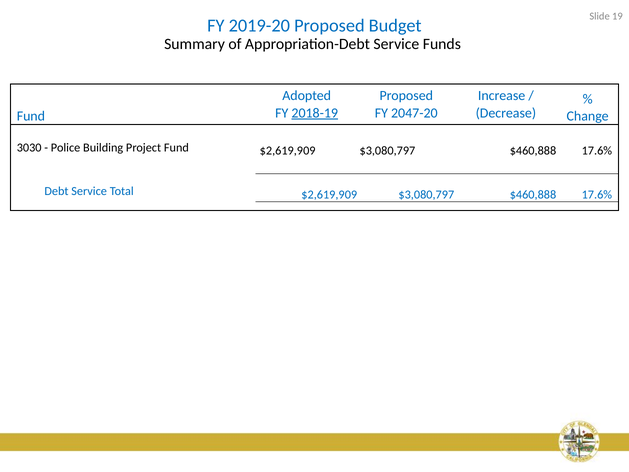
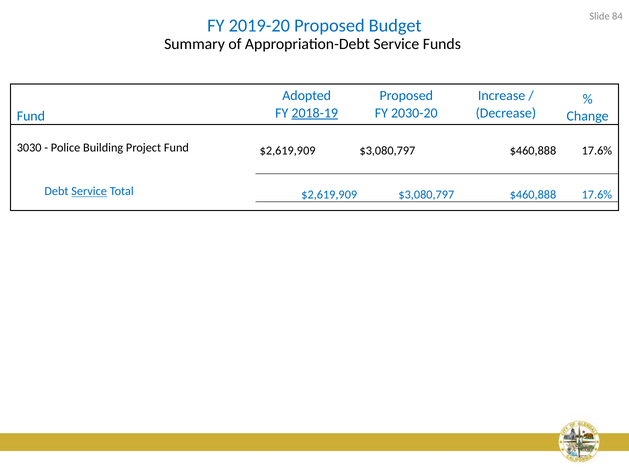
19: 19 -> 84 (617, 16)
2047-20: 2047-20 -> 2030-20 (414, 113)
Service underline: none -> present (89, 191)
